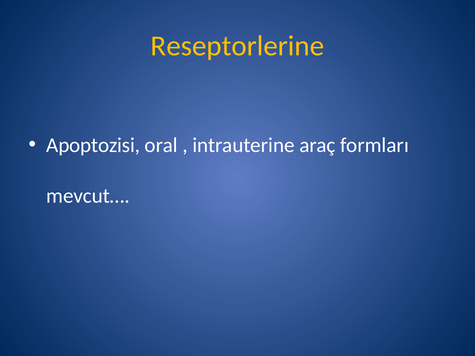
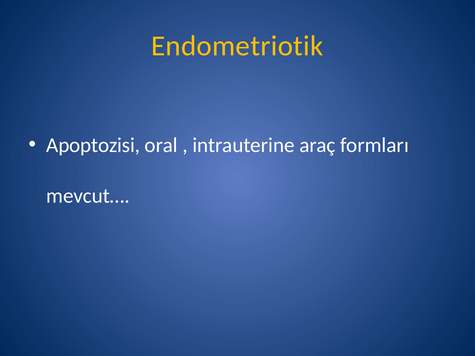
Reseptorlerine: Reseptorlerine -> Endometriotik (237, 46)
